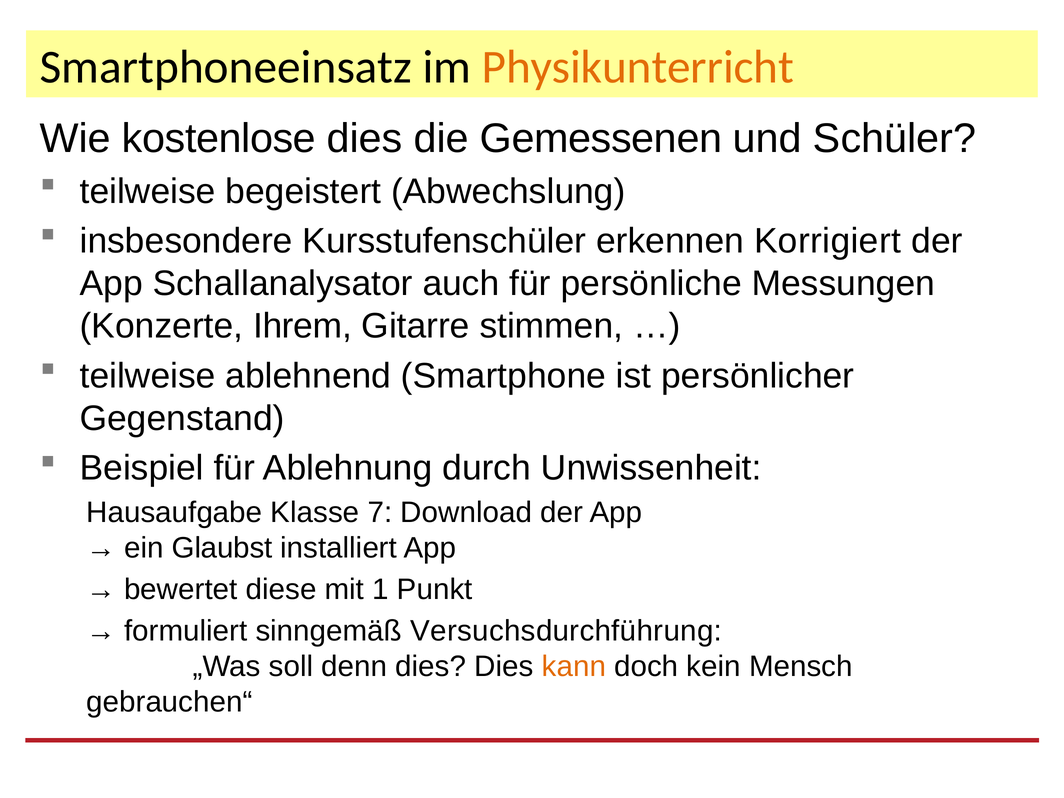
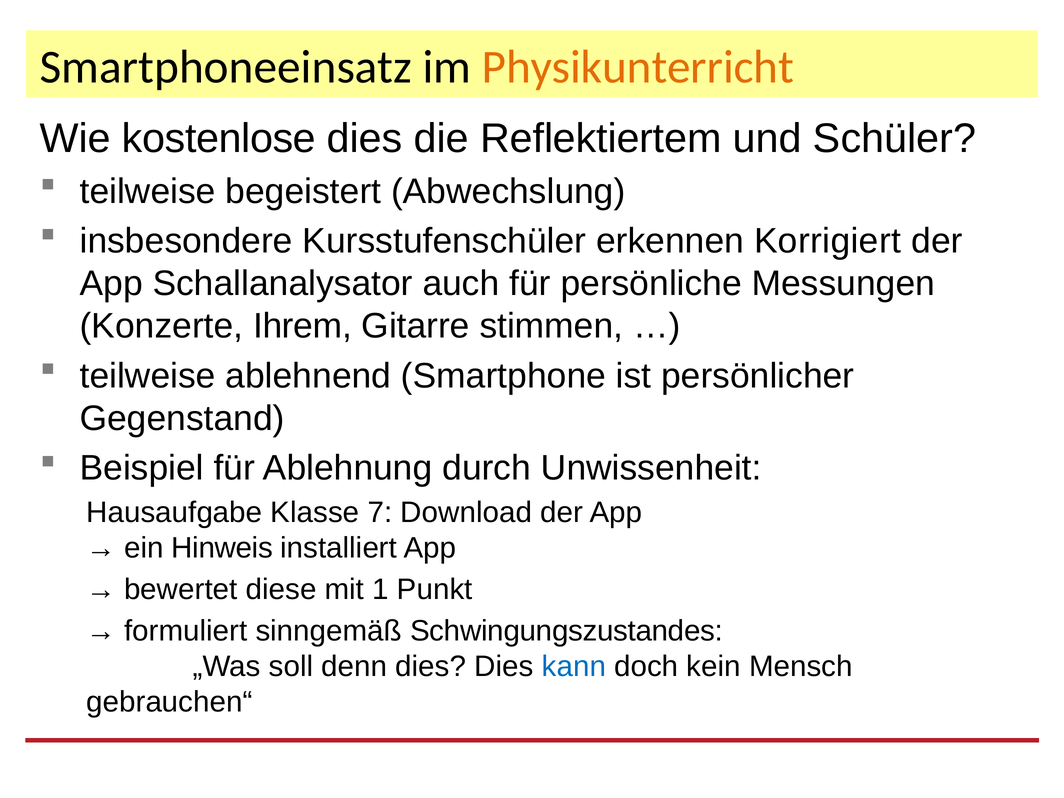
Gemessenen: Gemessenen -> Reflektiertem (601, 139)
Glaubst: Glaubst -> Hinweis (222, 548)
Versuchsdurchführung: Versuchsdurchführung -> Schwingungszustandes (566, 631)
kann colour: orange -> blue (574, 666)
